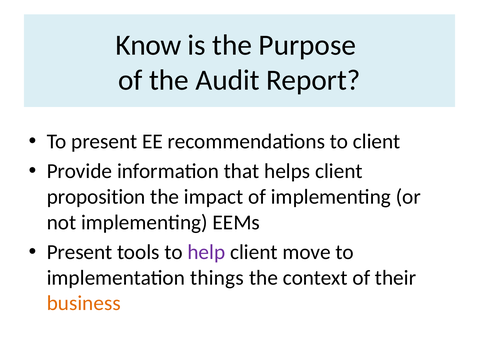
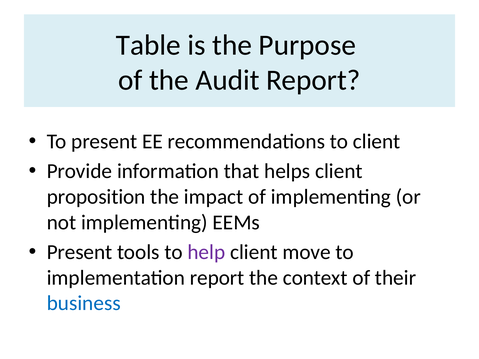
Know: Know -> Table (148, 45)
implementation things: things -> report (217, 278)
business colour: orange -> blue (84, 303)
